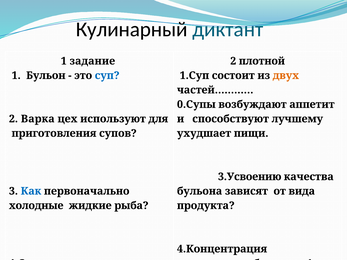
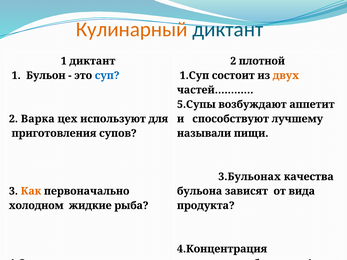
Кулинарный colour: black -> orange (132, 29)
1 задание: задание -> диктант (92, 61)
0.Супы: 0.Супы -> 5.Супы (196, 104)
ухудшает: ухудшает -> называли (204, 133)
3.Усвоению: 3.Усвоению -> 3.Бульонах (250, 177)
Как colour: blue -> orange (31, 191)
холодные: холодные -> холодном (36, 206)
